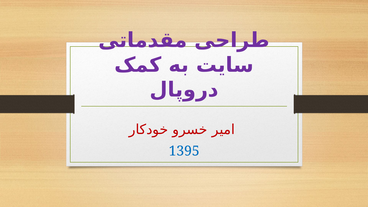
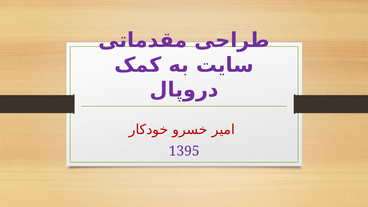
1395 colour: blue -> purple (184, 151)
